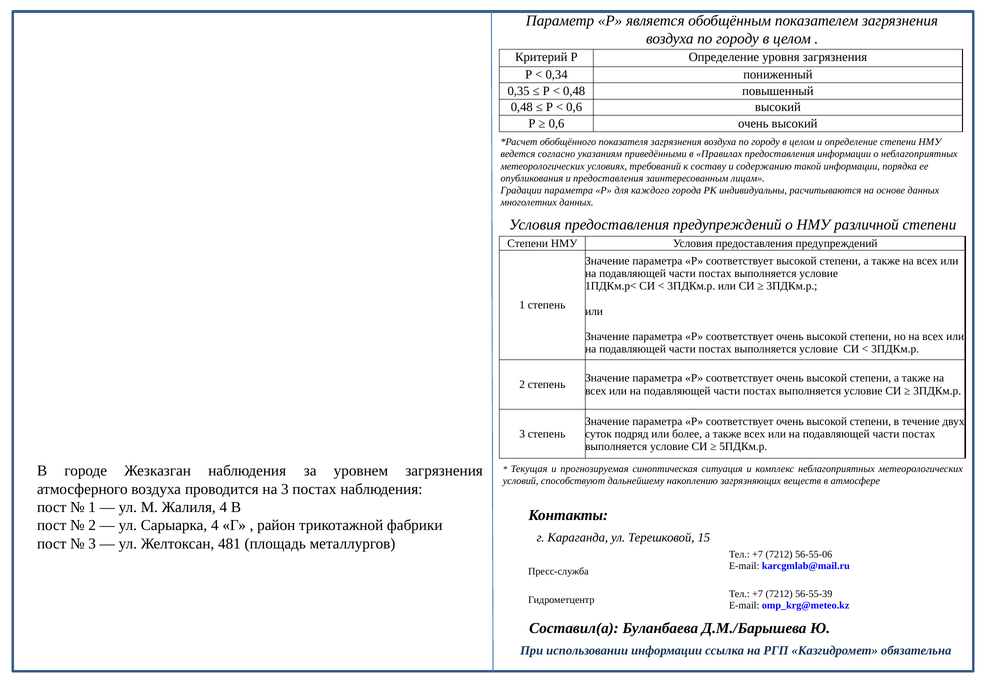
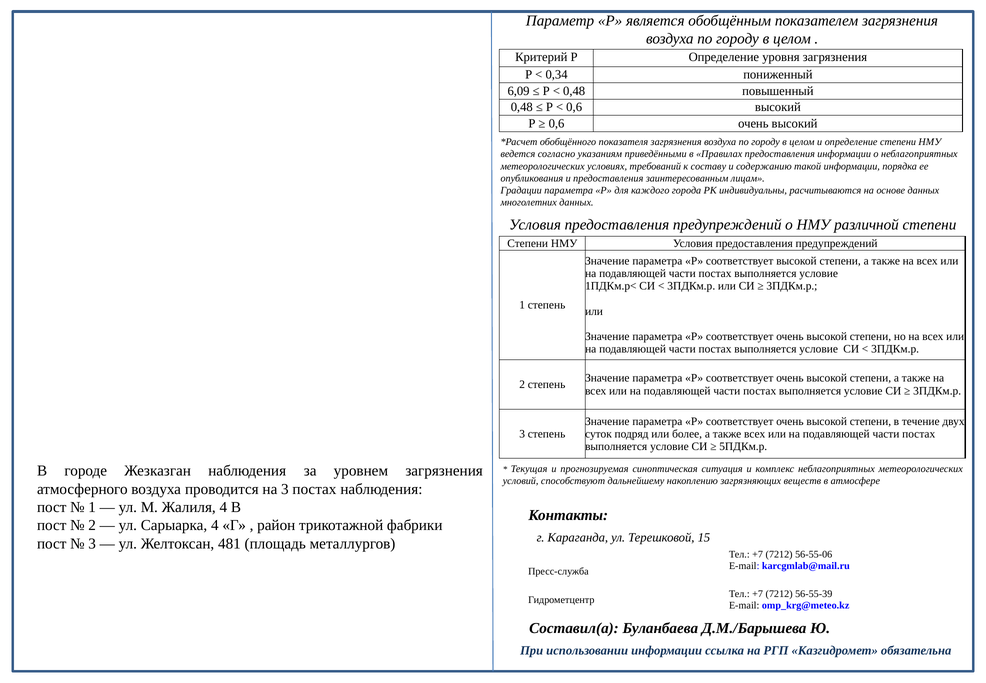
0,35: 0,35 -> 6,09 (519, 91)
